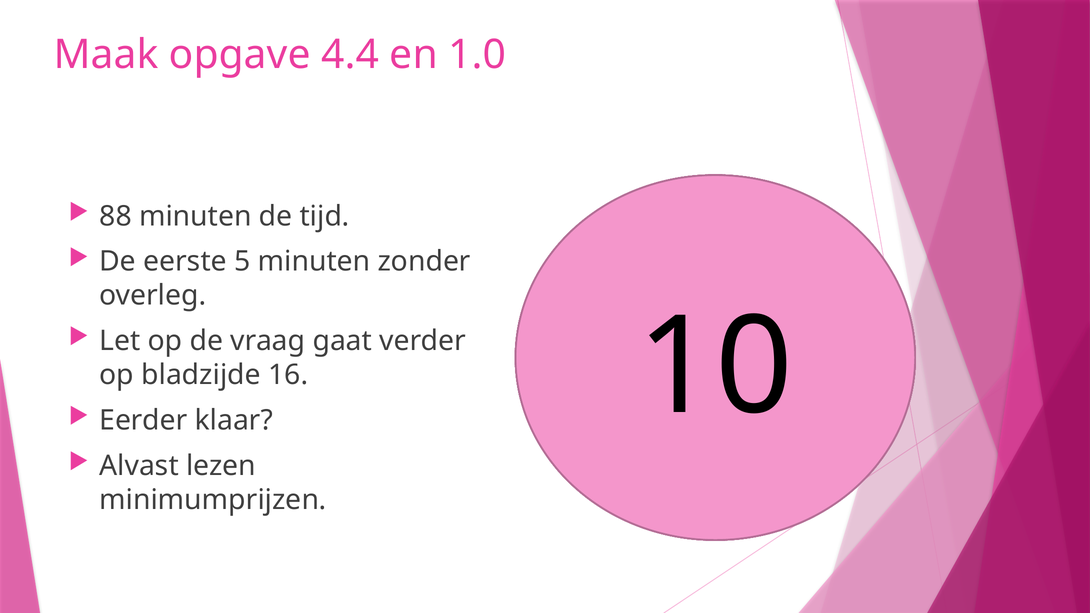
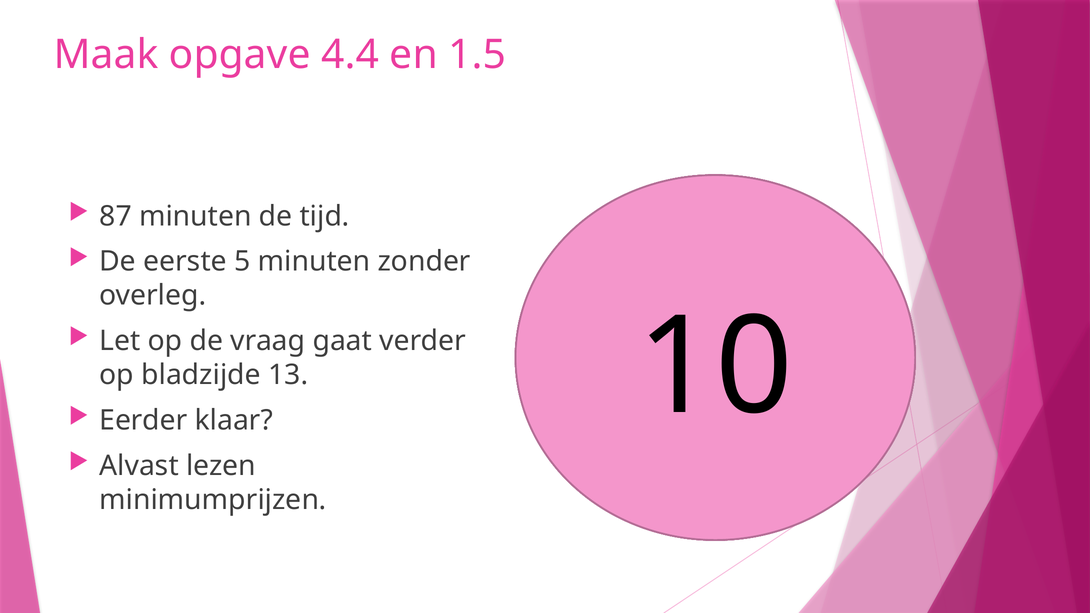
1.0: 1.0 -> 1.5 (477, 55)
88: 88 -> 87 (116, 216)
16: 16 -> 13 (288, 375)
